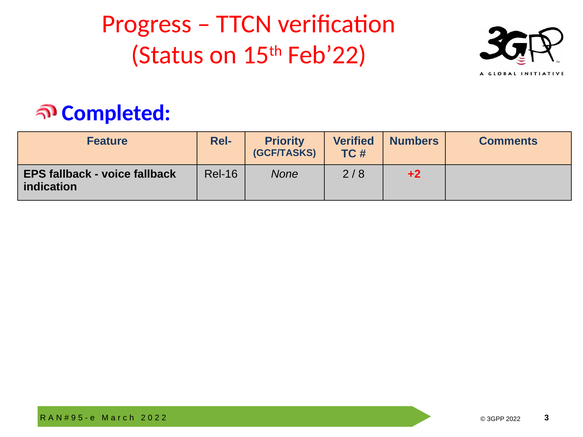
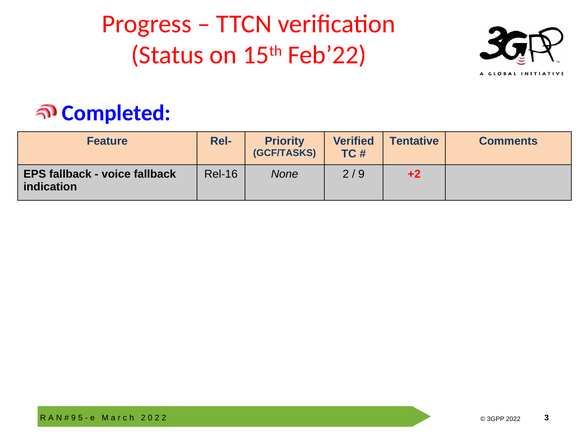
Numbers: Numbers -> Tentative (414, 141)
8: 8 -> 9 (361, 174)
